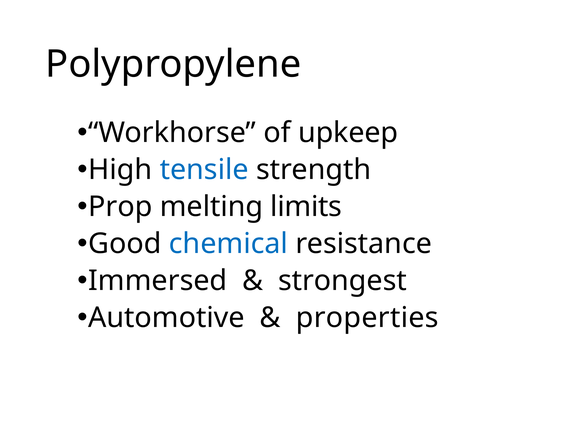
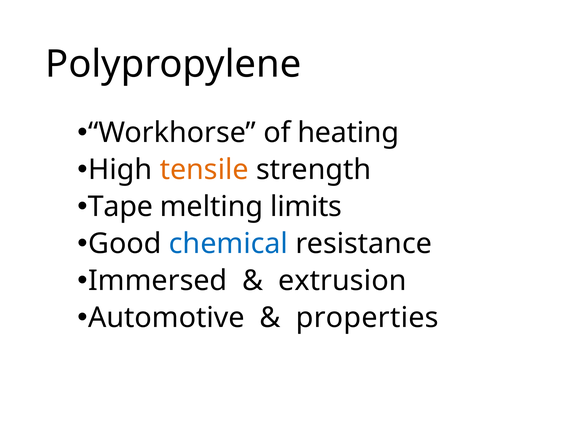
upkeep: upkeep -> heating (348, 133)
tensile colour: blue -> orange (204, 170)
Prop: Prop -> Tape (120, 207)
strongest: strongest -> extrusion (342, 281)
